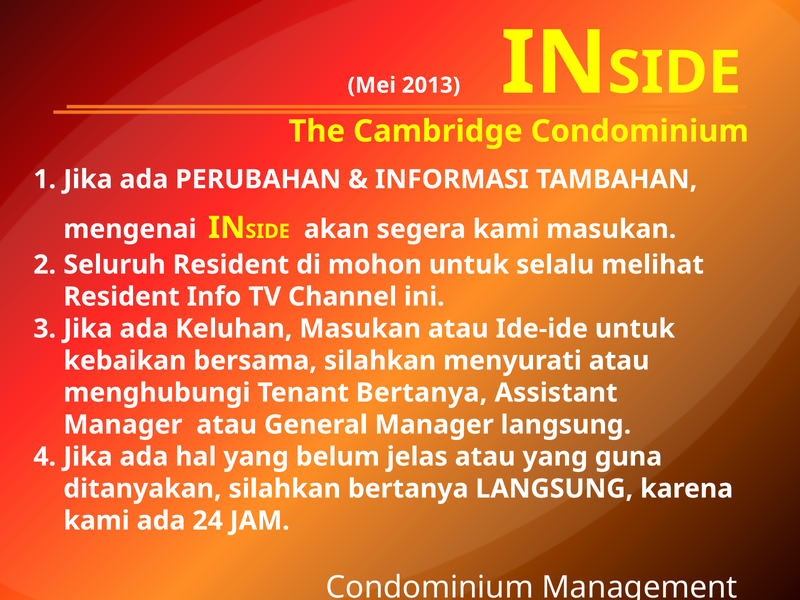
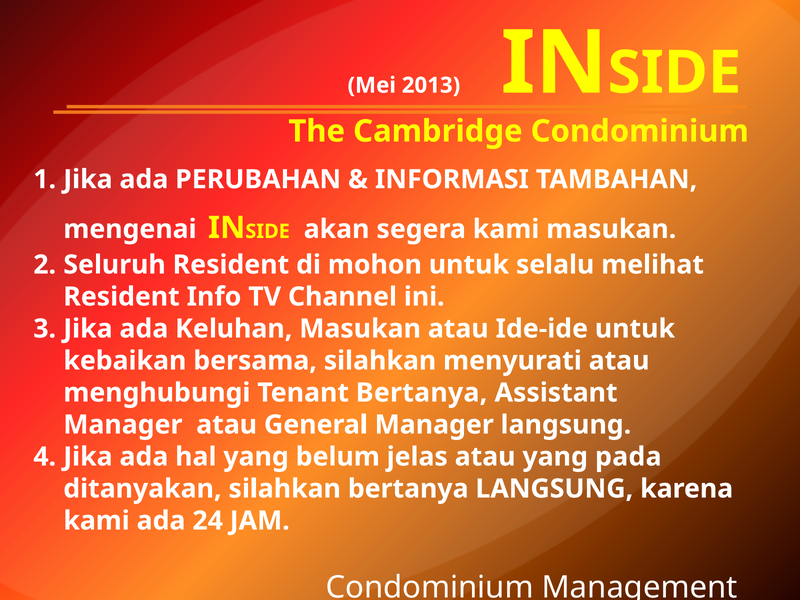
guna: guna -> pada (628, 457)
